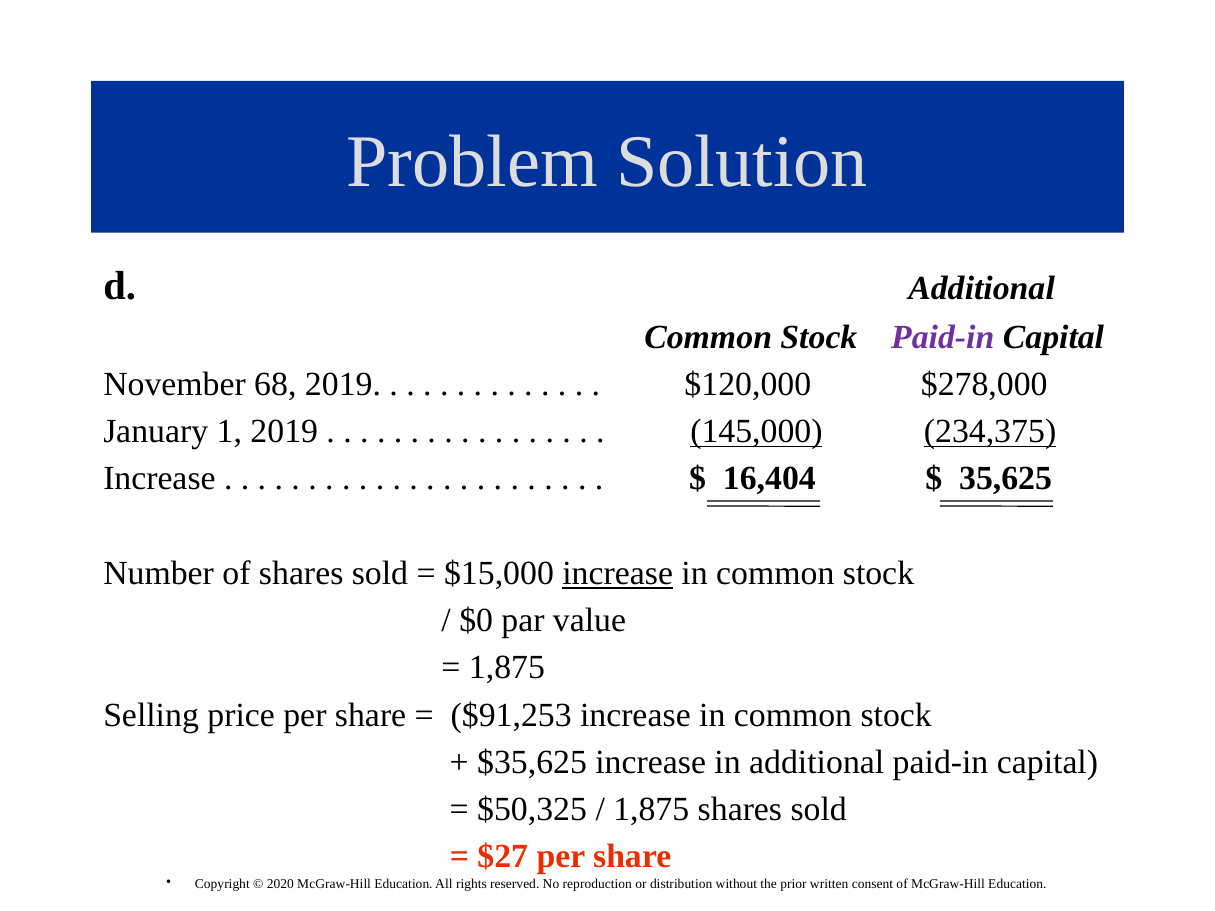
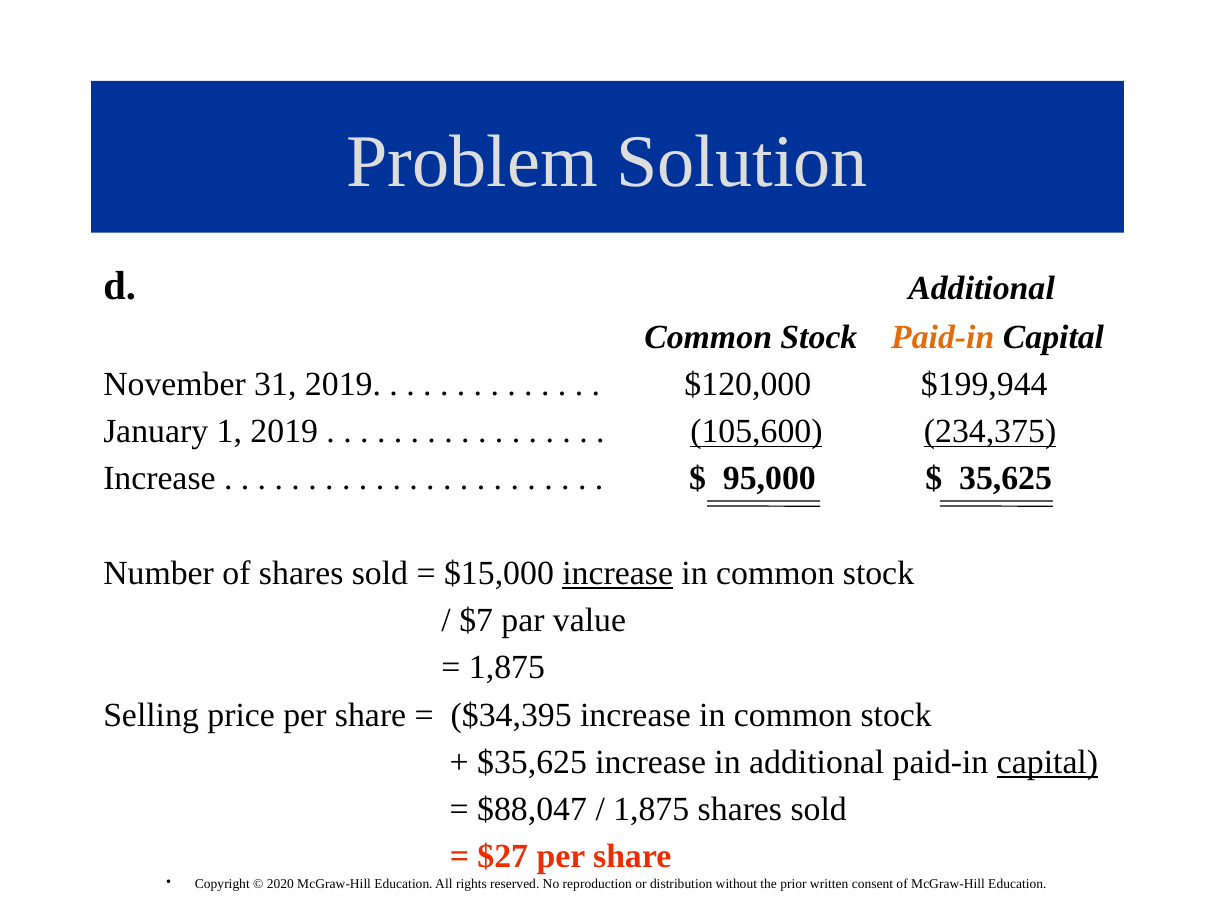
Paid-in colour: purple -> orange (943, 337)
68: 68 -> 31 (275, 384)
$278,000: $278,000 -> $199,944 (984, 384)
145,000: 145,000 -> 105,600 (756, 432)
16,404: 16,404 -> 95,000 (769, 479)
$0: $0 -> $7 (476, 621)
$91,253: $91,253 -> $34,395 (511, 715)
capital underline: none -> present (1047, 763)
$50,325: $50,325 -> $88,047 (532, 810)
